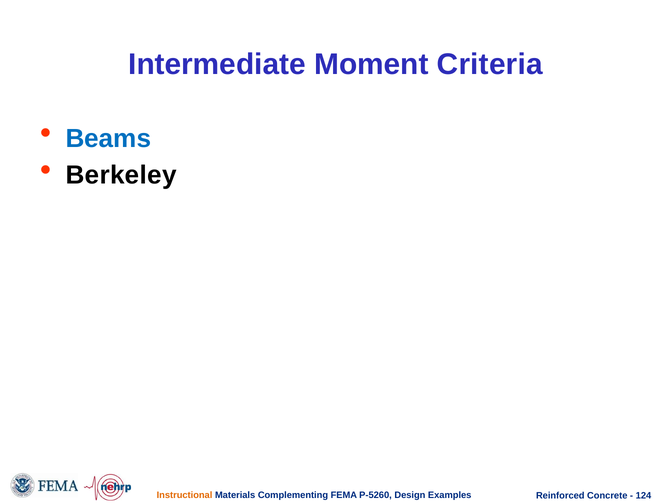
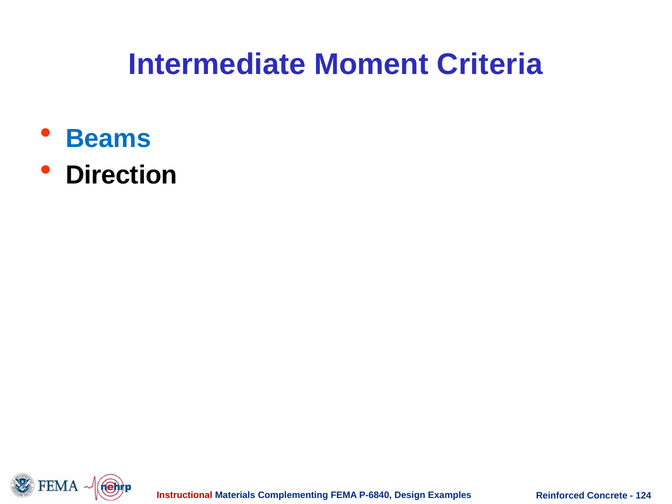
Berkeley: Berkeley -> Direction (121, 175)
Instructional colour: orange -> red (185, 495)
P-5260: P-5260 -> P-6840 (376, 495)
